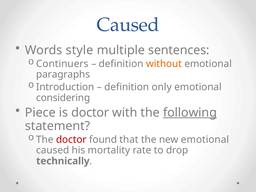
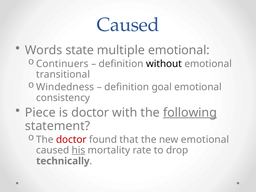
style: style -> state (80, 50)
multiple sentences: sentences -> emotional (179, 50)
without colour: orange -> black (164, 64)
paragraphs: paragraphs -> transitional (63, 74)
Introduction: Introduction -> Windedness (65, 87)
only: only -> goal (162, 87)
considering: considering -> consistency (63, 98)
his underline: none -> present (78, 150)
